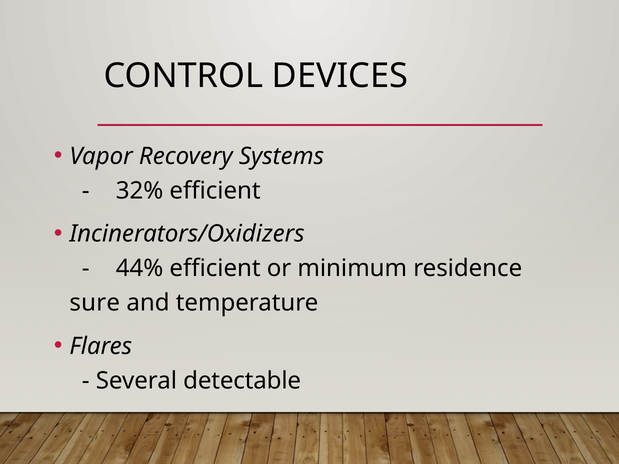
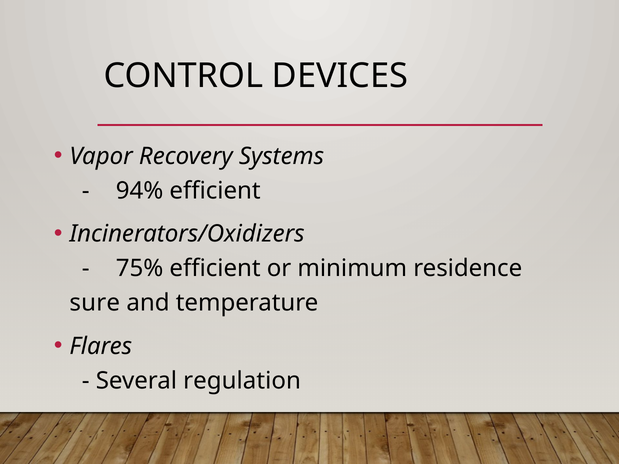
32%: 32% -> 94% (140, 191)
44%: 44% -> 75% (140, 269)
detectable: detectable -> regulation (242, 381)
